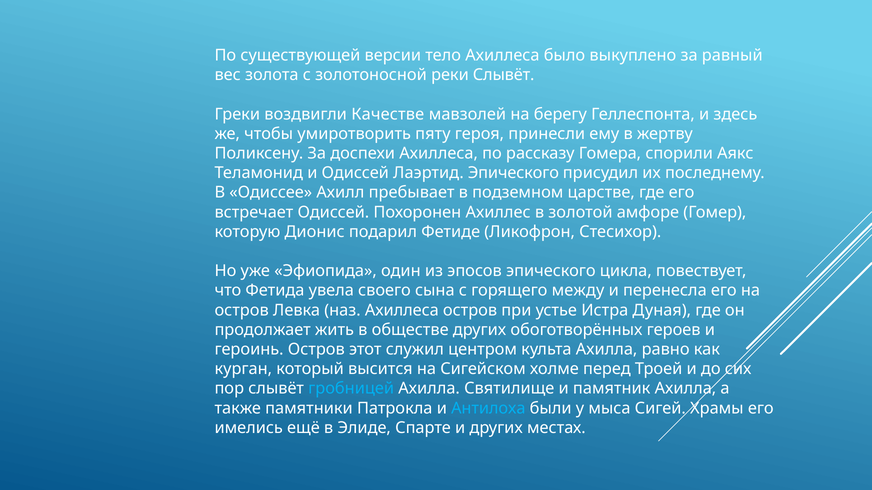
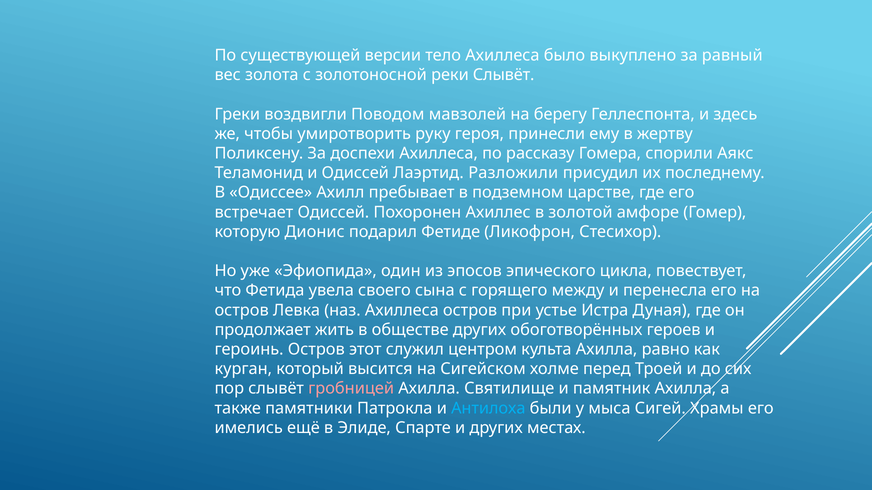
Качестве: Качестве -> Поводом (388, 114)
пяту: пяту -> руку (433, 134)
Лаэртид Эпического: Эпического -> Разложили (513, 173)
гробницей colour: light blue -> pink (351, 389)
